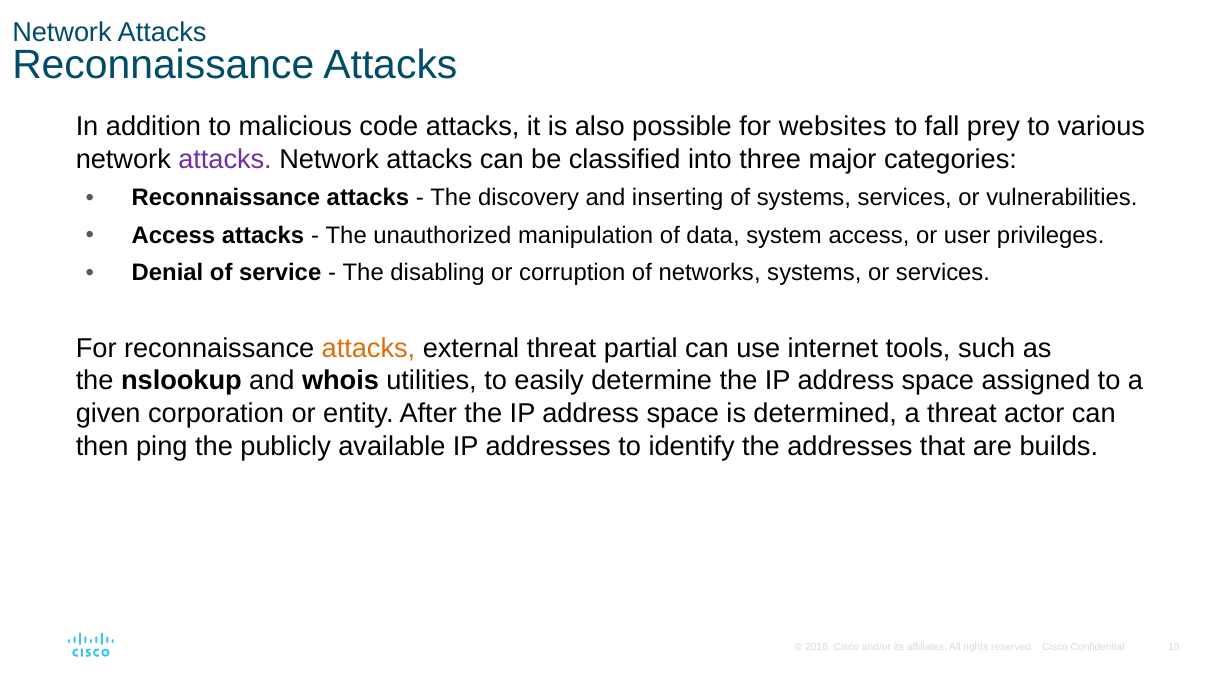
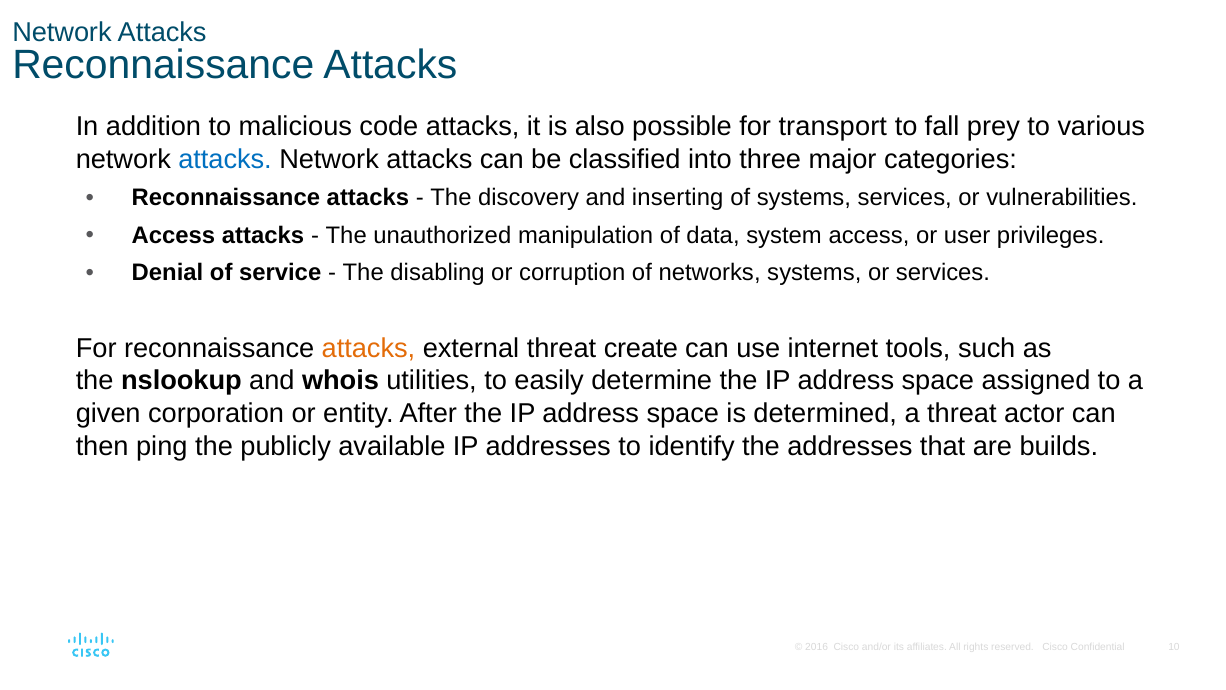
websites: websites -> transport (833, 127)
attacks colour: purple -> blue (225, 159)
partial: partial -> create (641, 348)
